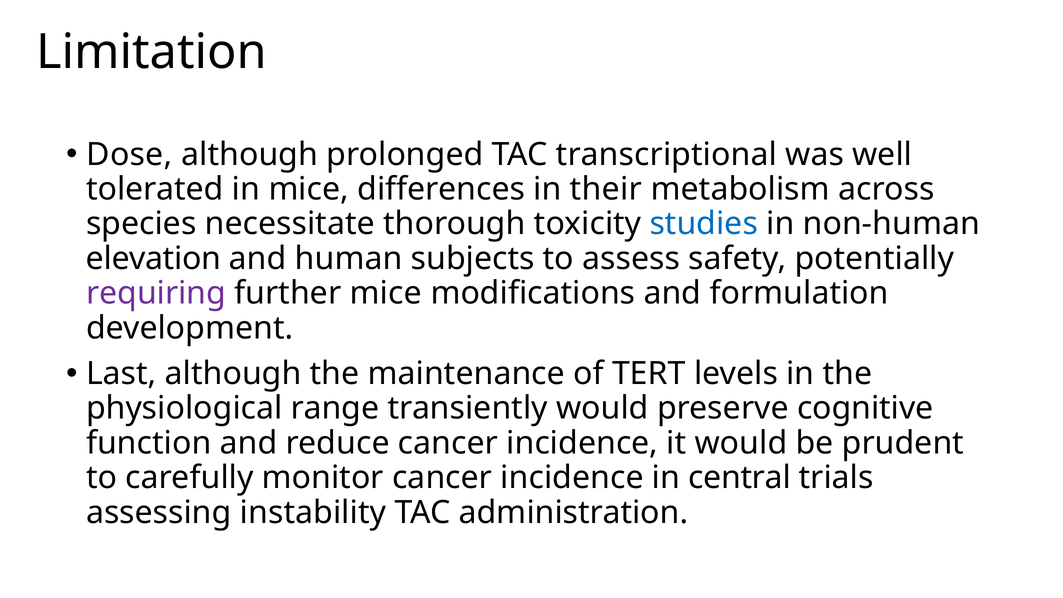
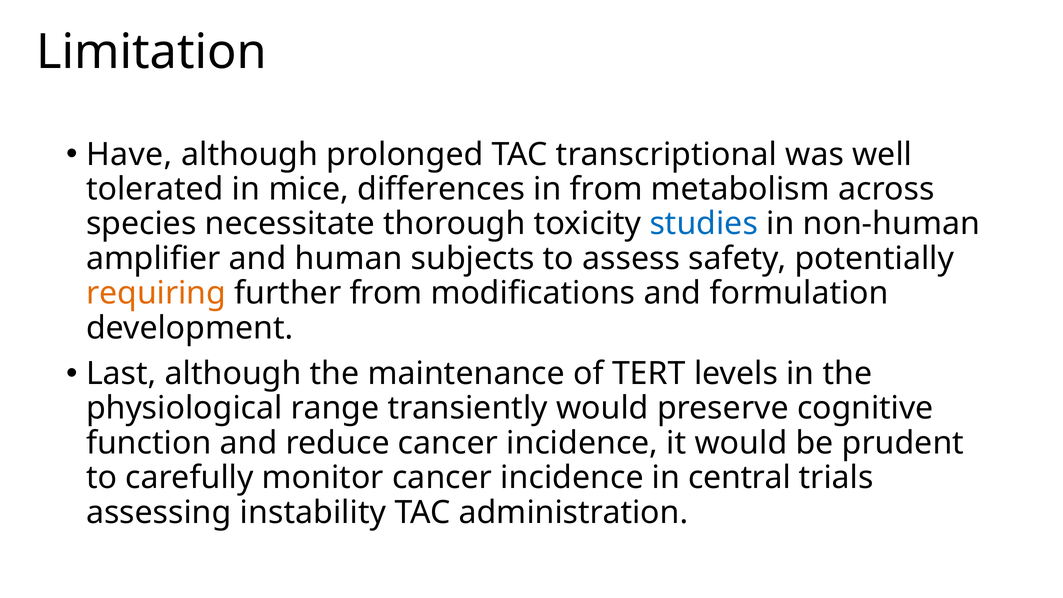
Dose: Dose -> Have (129, 154)
in their: their -> from (606, 189)
elevation: elevation -> amplifier (153, 259)
requiring colour: purple -> orange (156, 293)
further mice: mice -> from (386, 293)
